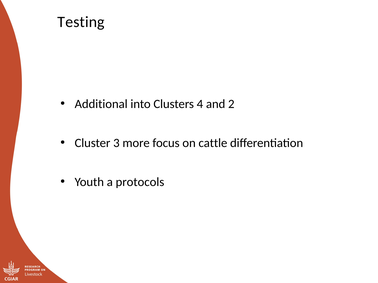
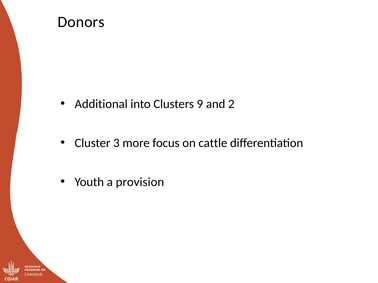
Testing: Testing -> Donors (81, 22)
4: 4 -> 9 (200, 104)
protocols: protocols -> provision (140, 182)
